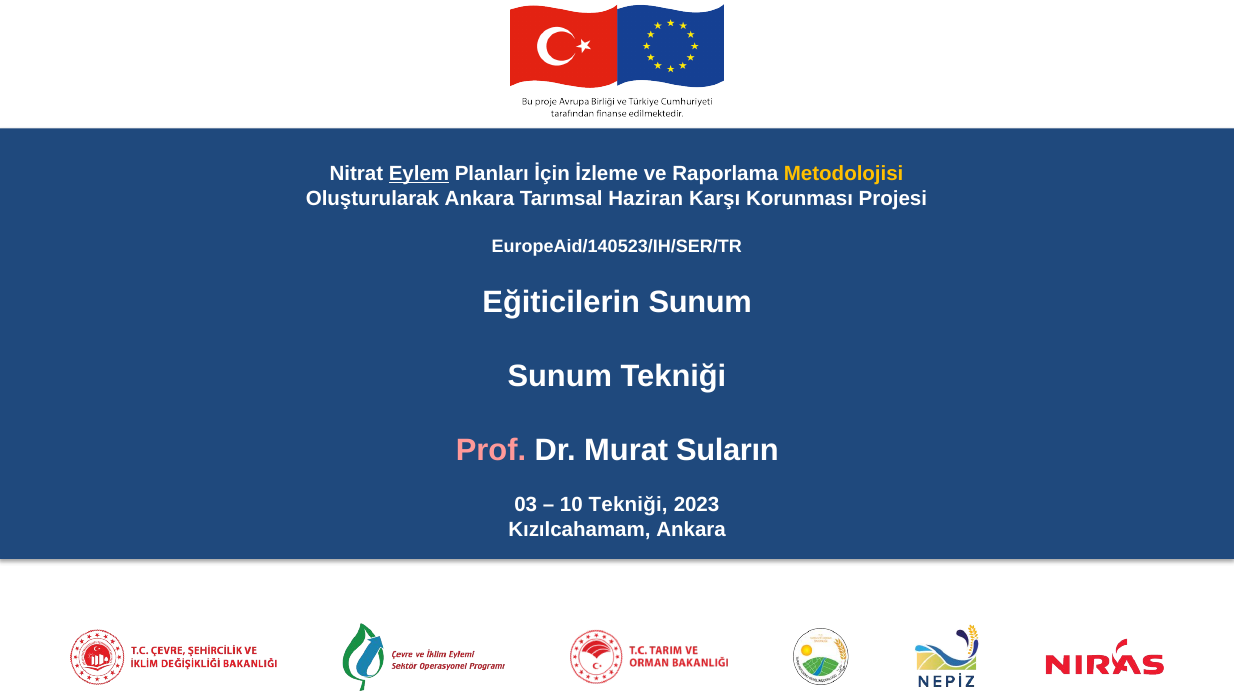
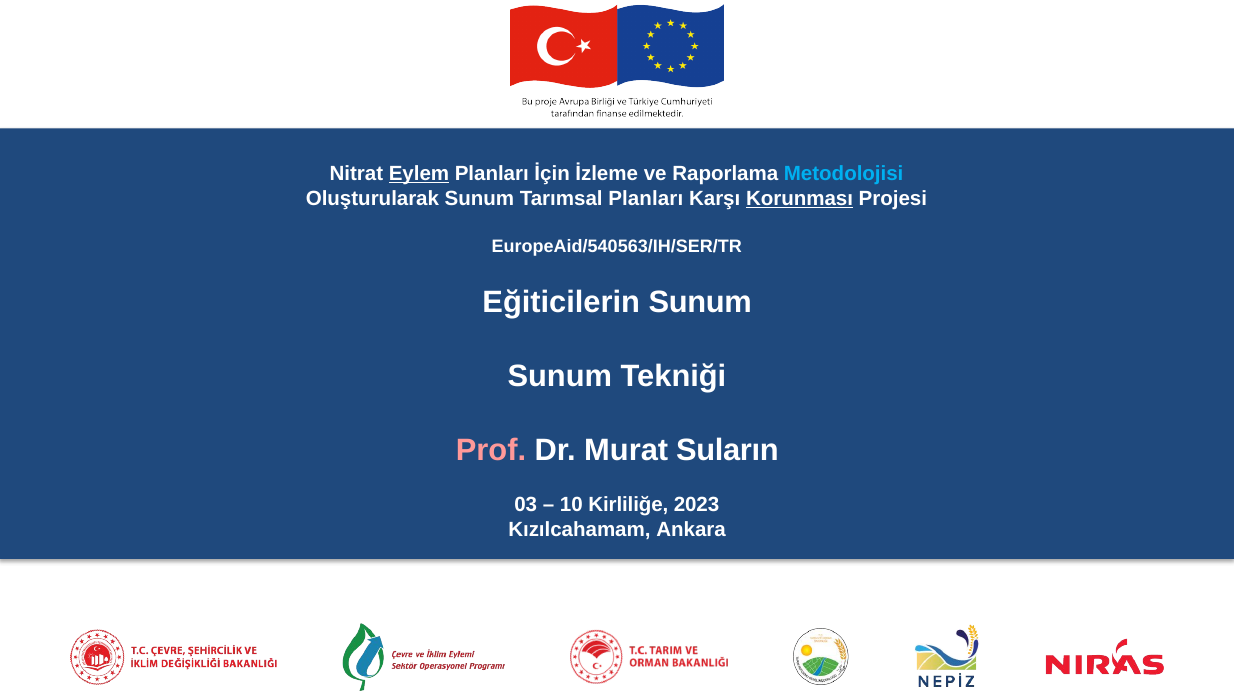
Metodolojisi colour: yellow -> light blue (844, 174)
Oluşturularak Ankara: Ankara -> Sunum (479, 199)
Tarımsal Haziran: Haziran -> Planları (646, 199)
Korunması underline: none -> present (800, 199)
EuropeAid/140523/IH/SER/TR: EuropeAid/140523/IH/SER/TR -> EuropeAid/540563/IH/SER/TR (617, 246)
10 Tekniği: Tekniği -> Kirliliğe (628, 505)
